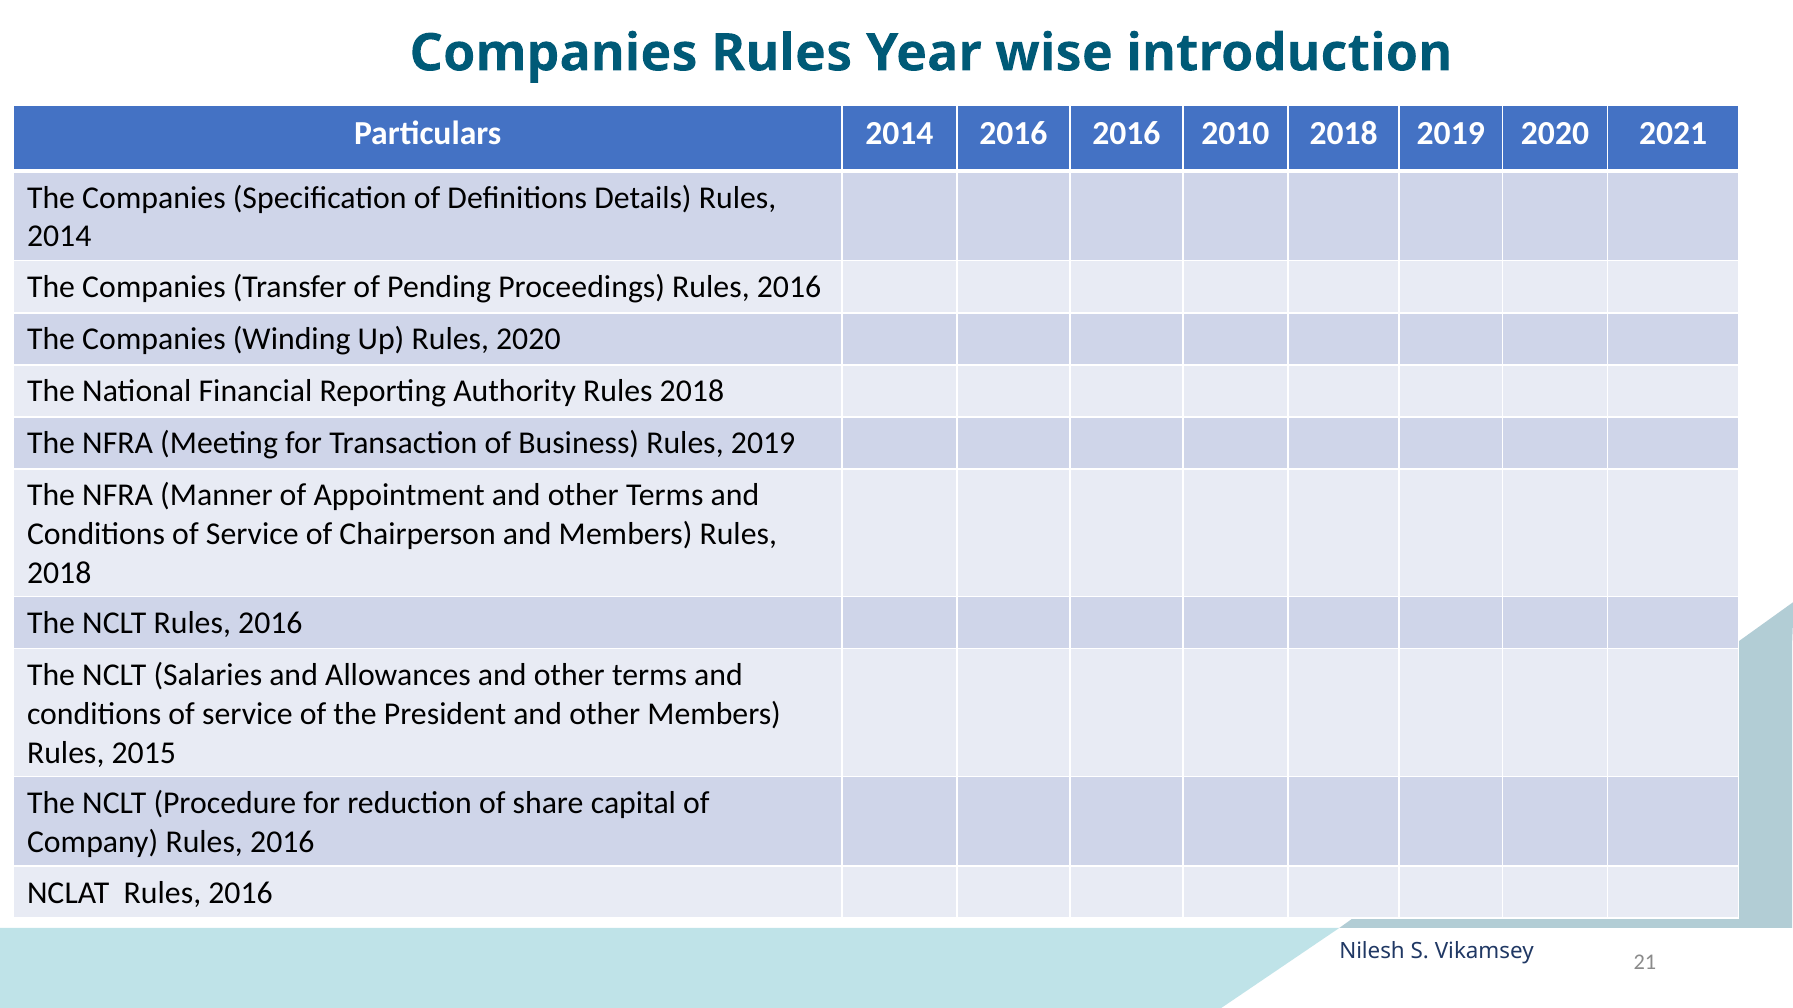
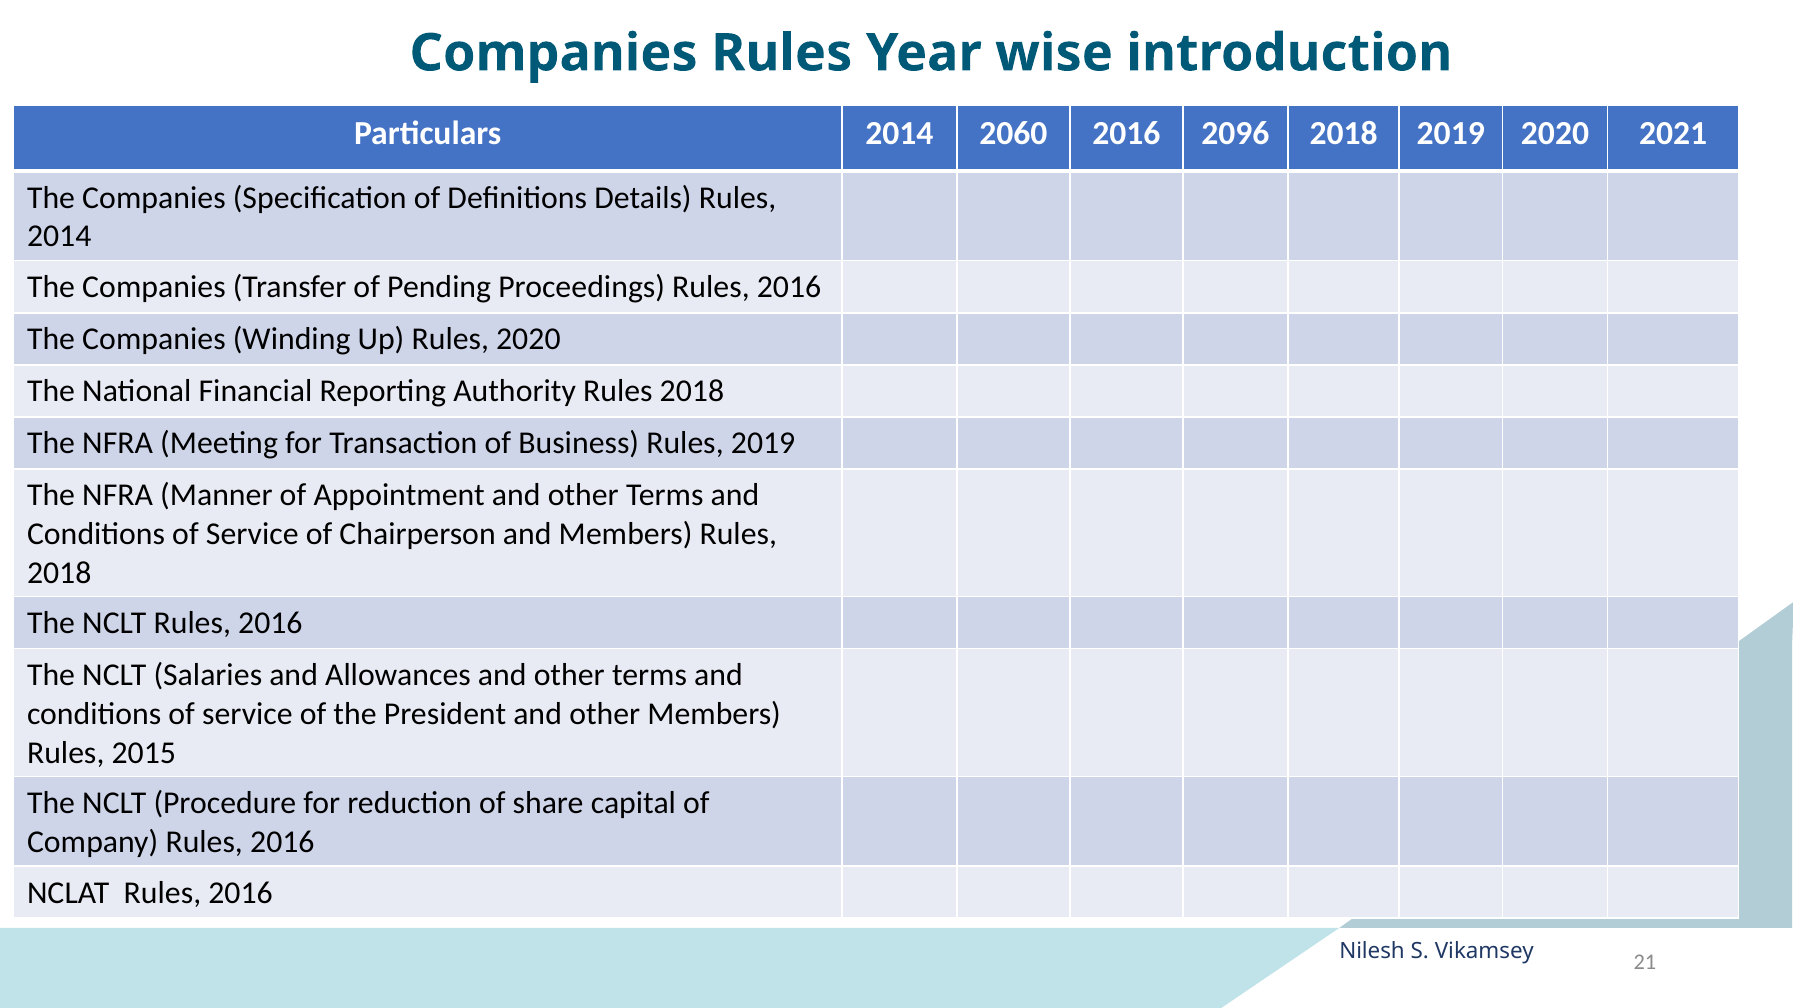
2014 2016: 2016 -> 2060 (1013, 133)
2010: 2010 -> 2096 (1235, 133)
